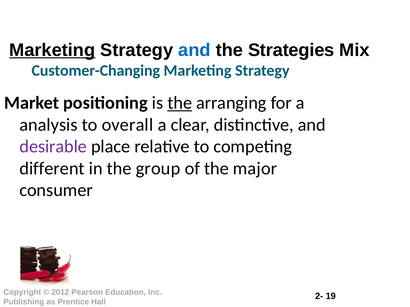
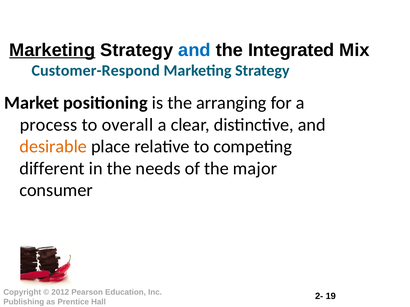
Strategies: Strategies -> Integrated (291, 50)
Customer-Changing: Customer-Changing -> Customer-Respond (96, 71)
the underline: present -> none (180, 103)
analysis: analysis -> process (48, 125)
desirable colour: purple -> orange (53, 147)
group: group -> needs (158, 169)
